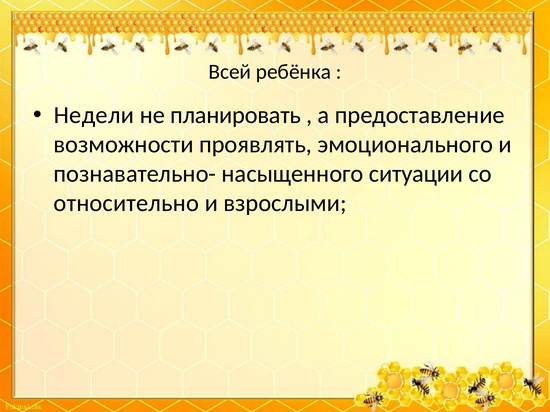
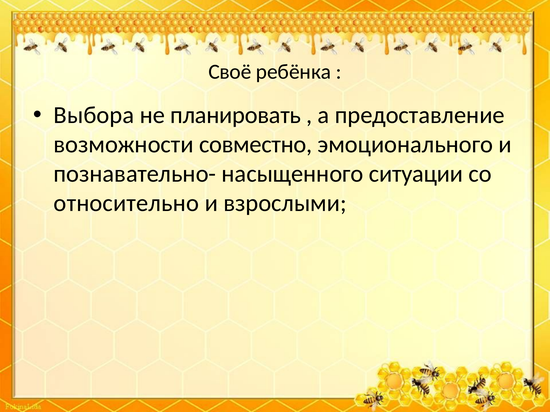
Всей: Всей -> Своё (230, 72)
Недели: Недели -> Выбора (94, 115)
проявлять: проявлять -> совместно (256, 145)
